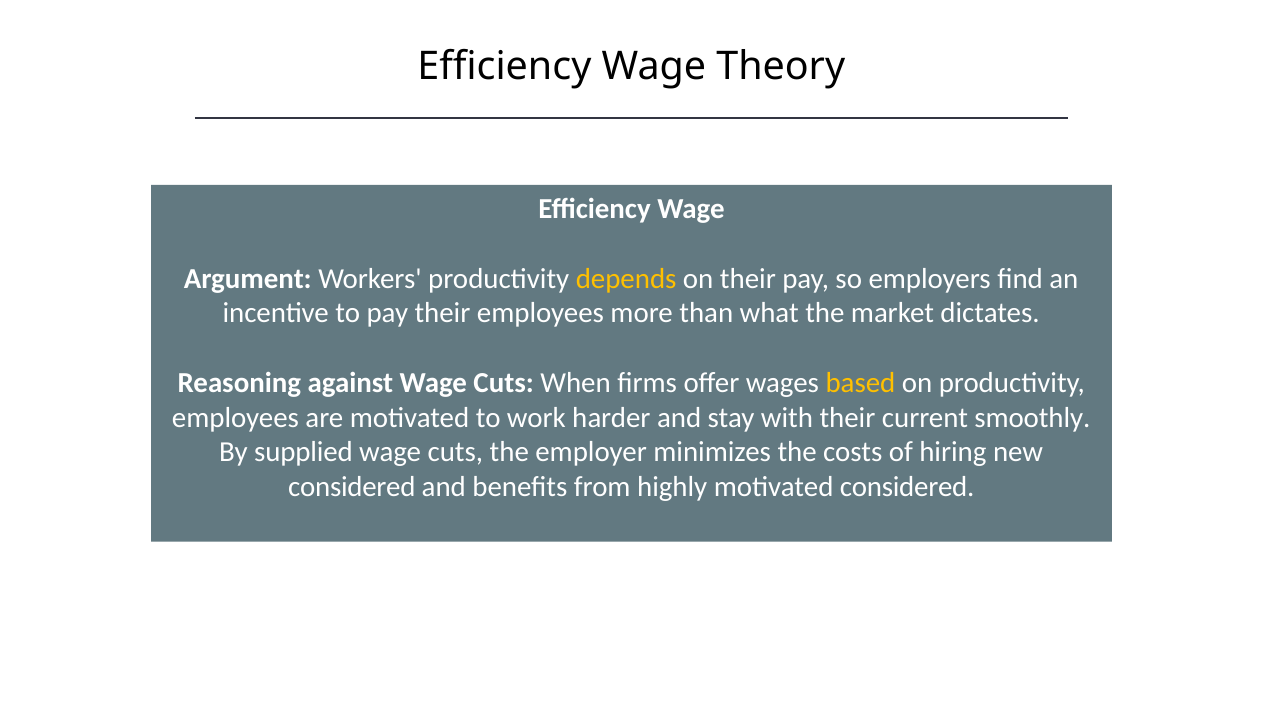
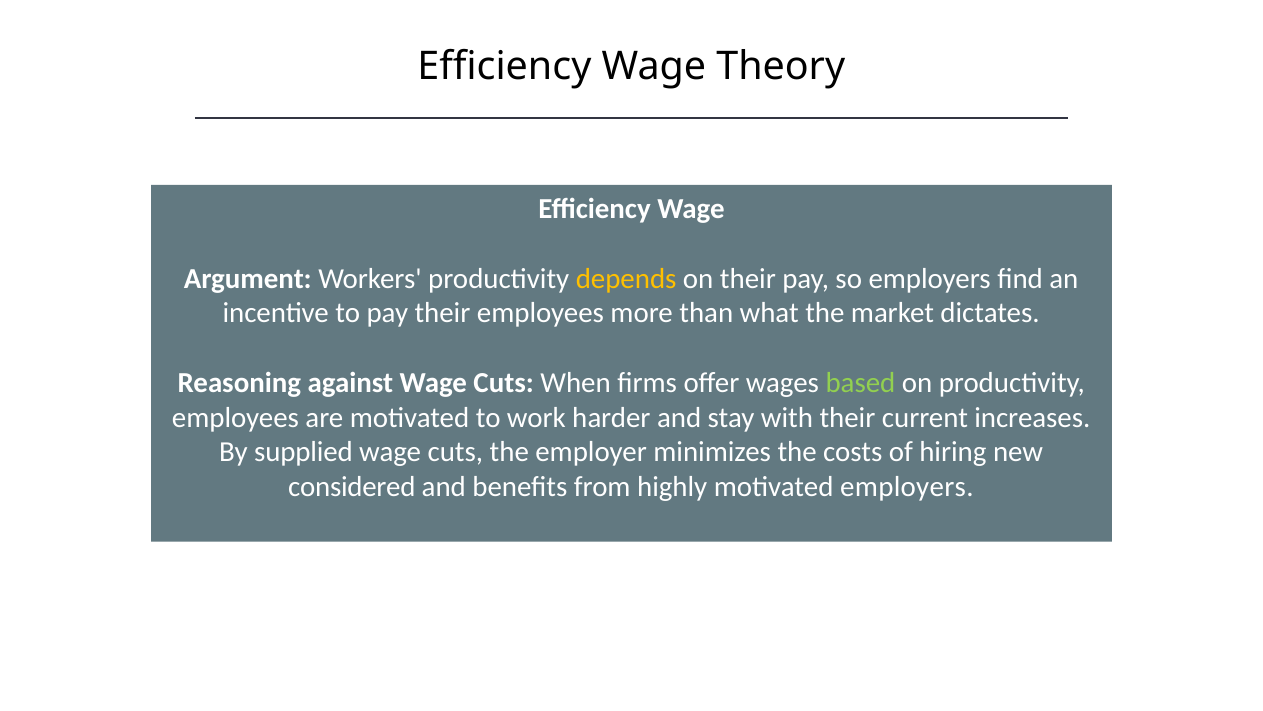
based colour: yellow -> light green (860, 382)
smoothly: smoothly -> increases (1032, 417)
motivated considered: considered -> employers (907, 487)
